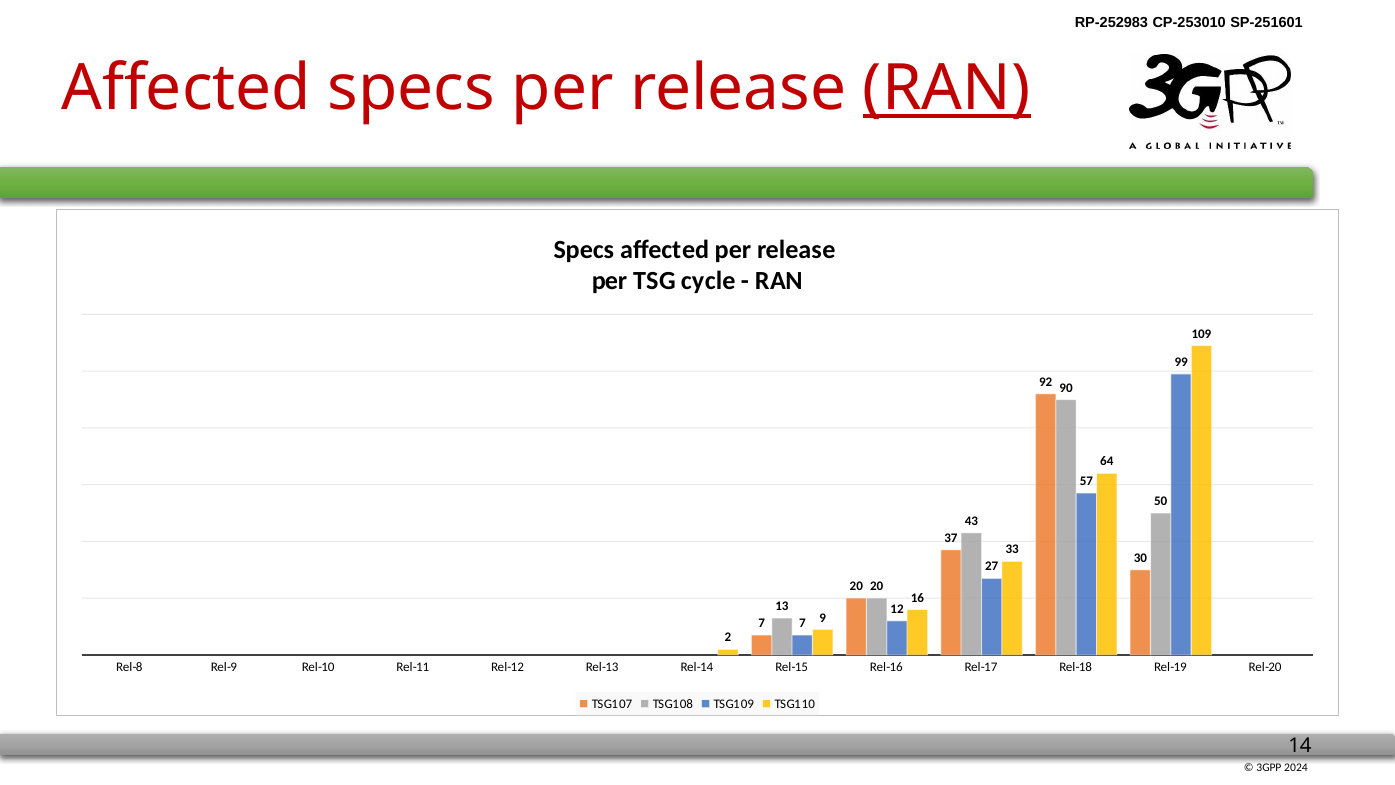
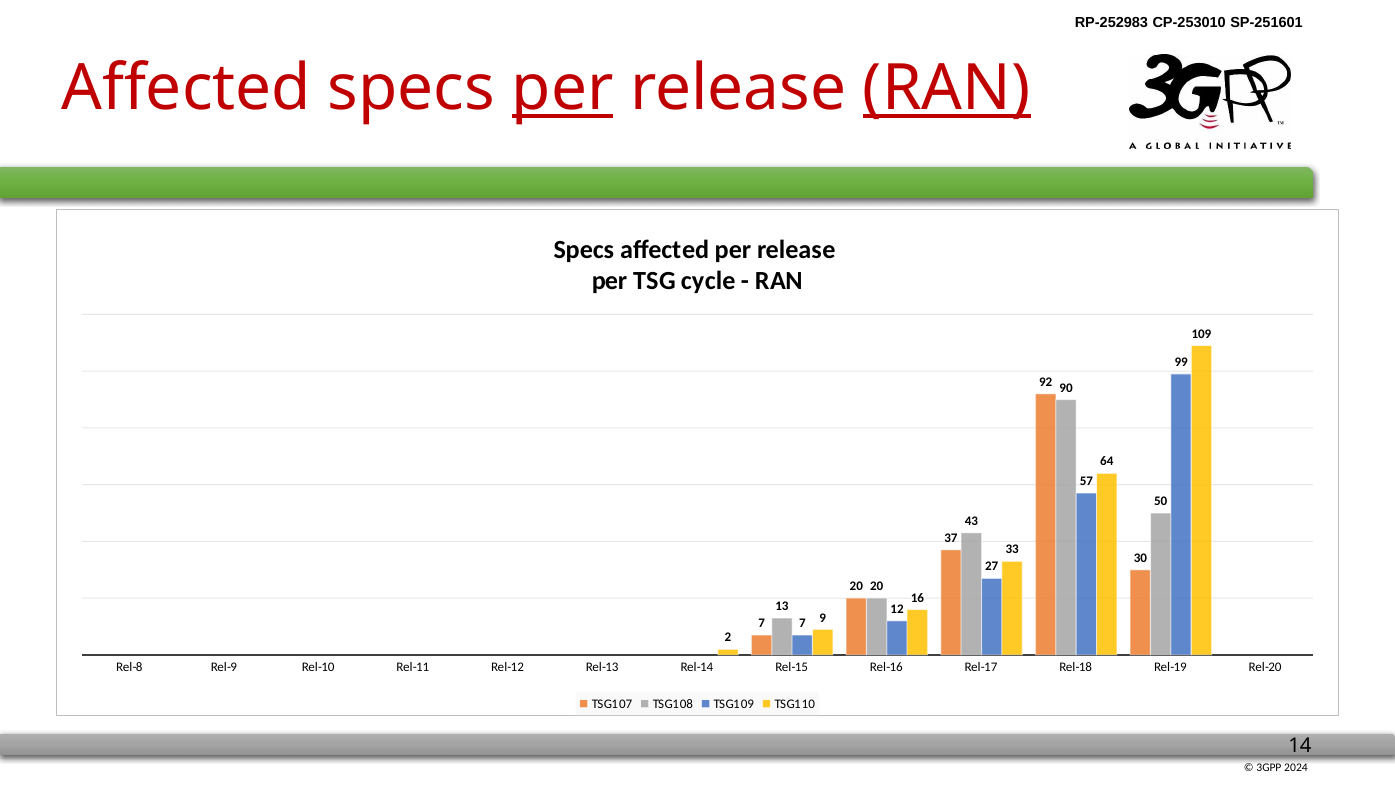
per underline: none -> present (563, 88)
